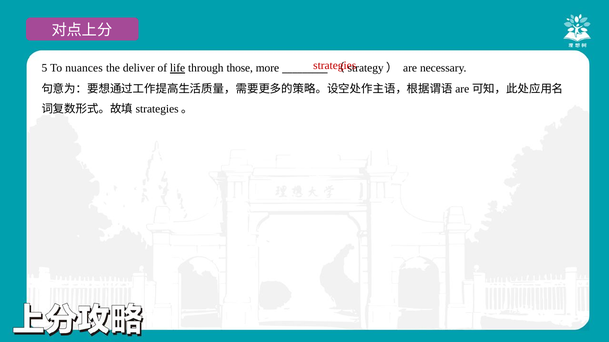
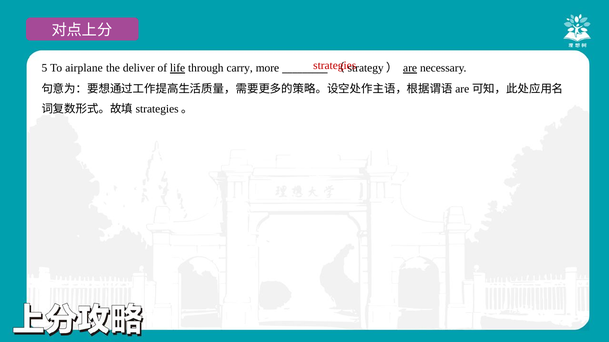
nuances: nuances -> airplane (84, 68)
those: those -> carry (240, 68)
are underline: none -> present (410, 68)
